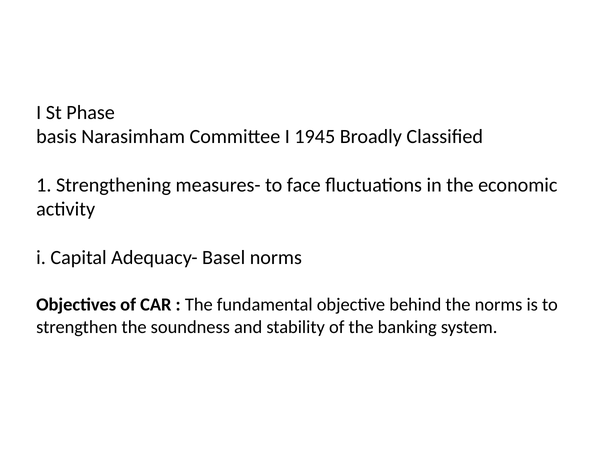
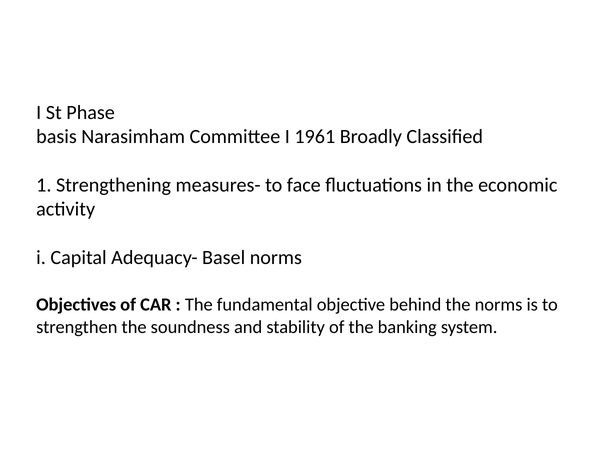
1945: 1945 -> 1961 (315, 137)
